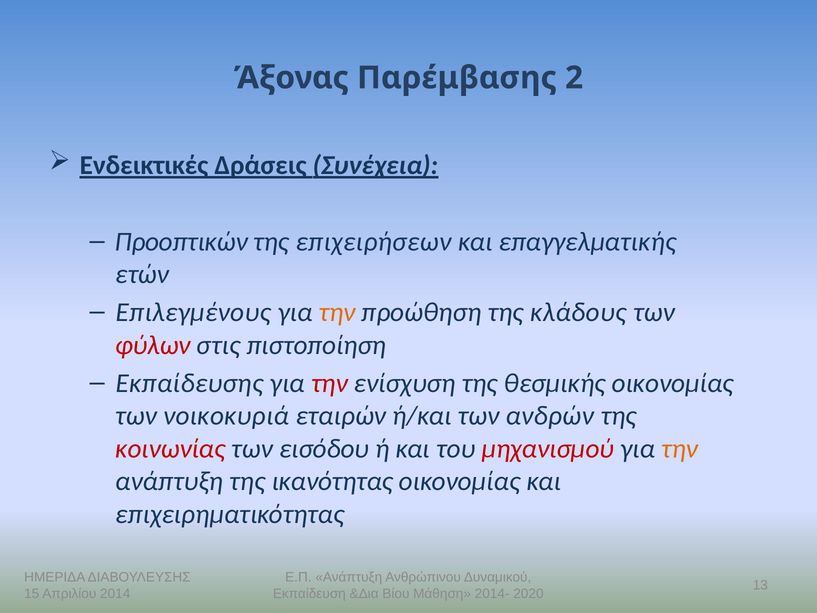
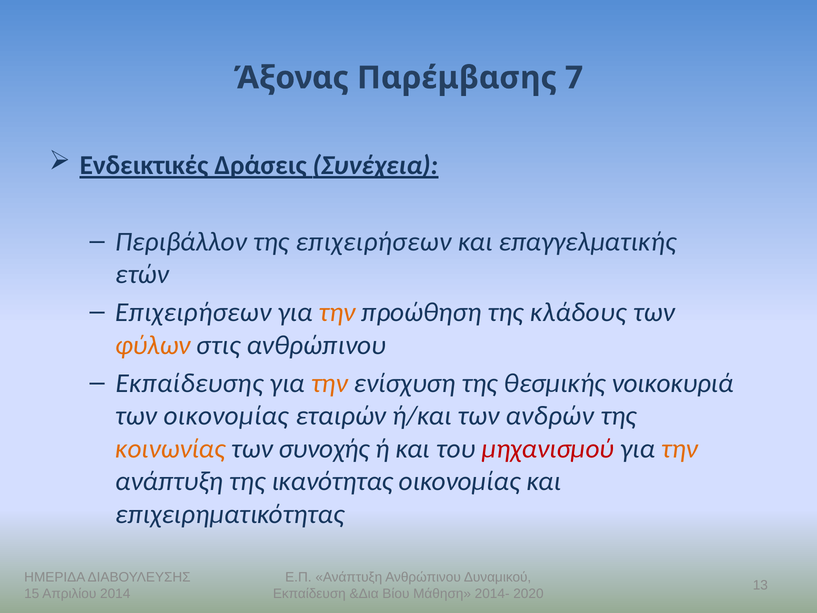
2: 2 -> 7 (574, 78)
Προοπτικών: Προοπτικών -> Περιβάλλον (181, 242)
Επιλεγμένους: Επιλεγμένους -> Επιχειρήσεων (193, 312)
φύλων colour: red -> orange (153, 345)
στις πιστοποίηση: πιστοποίηση -> ανθρώπινου (316, 345)
την colour: red -> orange (329, 383)
θεσμικής οικονομίας: οικονομίας -> νοικοκυριά (673, 383)
των νοικοκυριά: νοικοκυριά -> οικονομίας (226, 416)
κοινωνίας colour: red -> orange (170, 448)
εισόδου: εισόδου -> συνοχής (324, 448)
